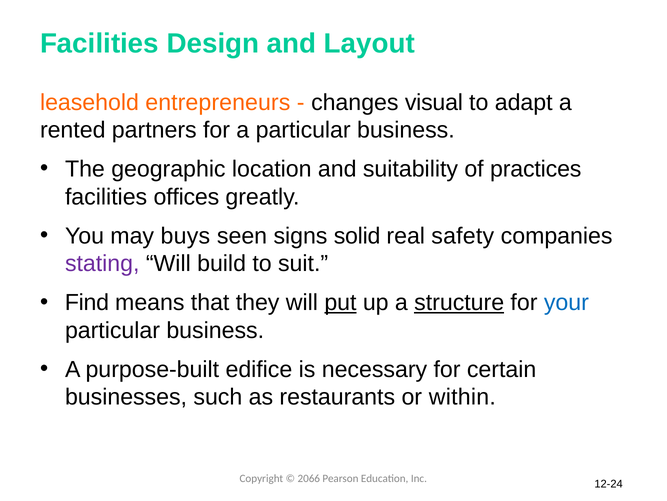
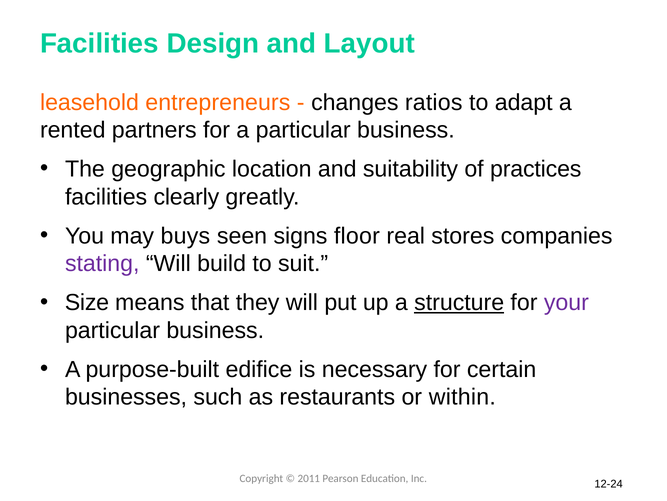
visual: visual -> ratios (434, 102)
offices: offices -> clearly (186, 197)
solid: solid -> floor (357, 236)
safety: safety -> stores (463, 236)
Find: Find -> Size (87, 302)
put underline: present -> none (340, 302)
your colour: blue -> purple (566, 302)
2066: 2066 -> 2011 (309, 478)
